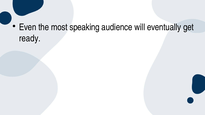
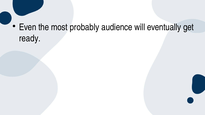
speaking: speaking -> probably (84, 27)
